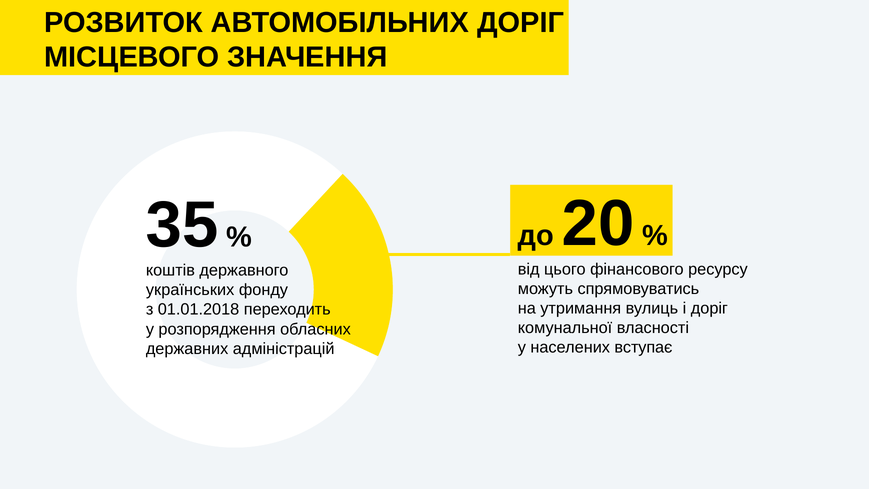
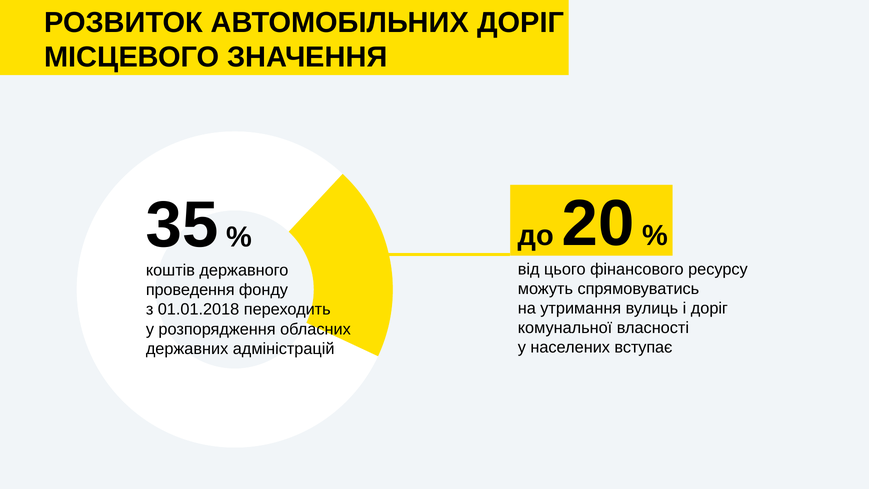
українських: українських -> проведення (190, 290)
